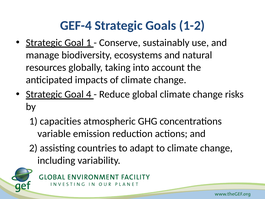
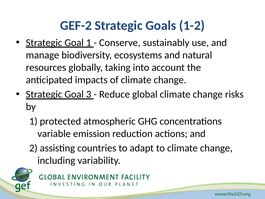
GEF-4: GEF-4 -> GEF-2 (76, 25)
4: 4 -> 3 (89, 94)
capacities: capacities -> protected (60, 121)
